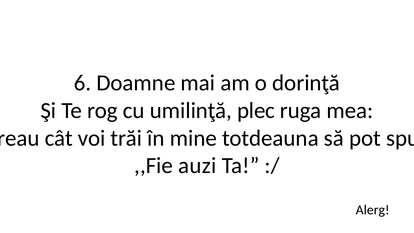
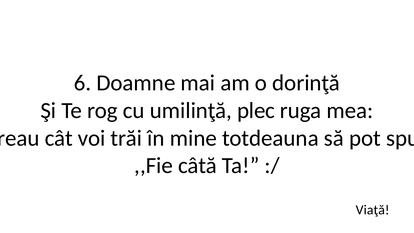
auzi: auzi -> câtă (198, 166)
Alerg: Alerg -> Viaţă (373, 210)
